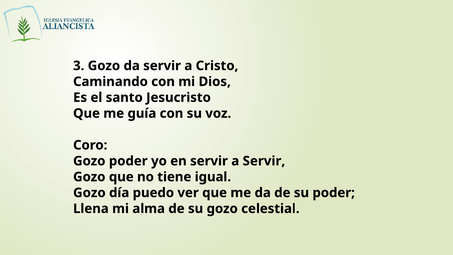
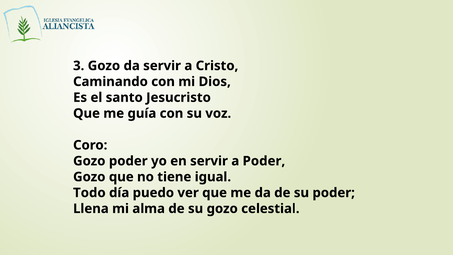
a Servir: Servir -> Poder (264, 161)
Gozo: Gozo -> Todo (89, 193)
